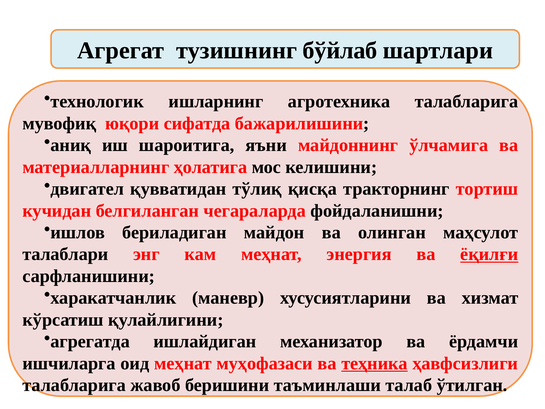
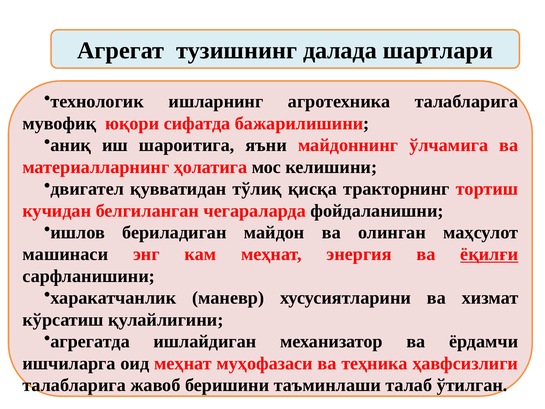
бўйлаб: бўйлаб -> далада (340, 51)
талаблари: талаблари -> машинаси (65, 254)
теҳника underline: present -> none (374, 363)
